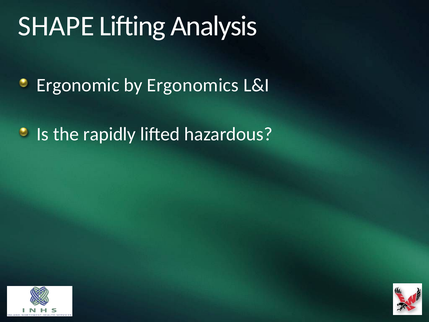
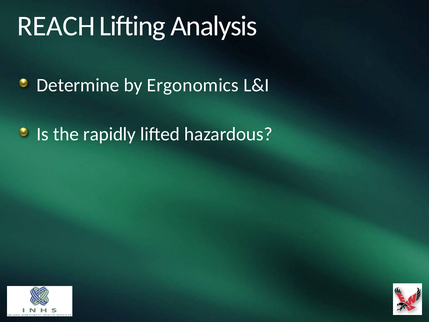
SHAPE: SHAPE -> REACH (56, 26)
Ergonomic: Ergonomic -> Determine (78, 85)
